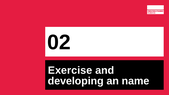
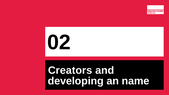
Exercise: Exercise -> Creators (70, 70)
